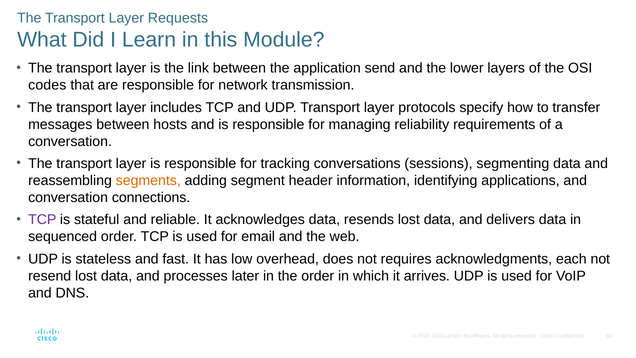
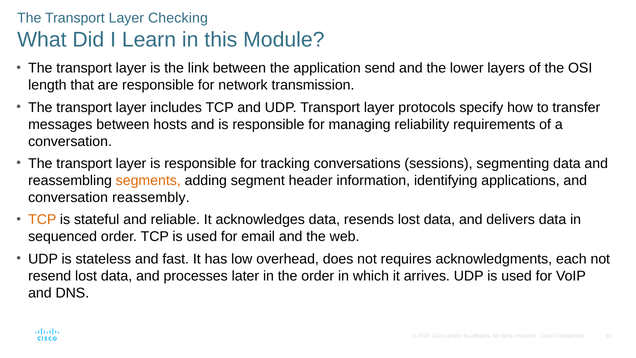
Requests: Requests -> Checking (178, 18)
codes: codes -> length (47, 85)
connections: connections -> reassembly (151, 197)
TCP colour: purple -> orange (42, 220)
